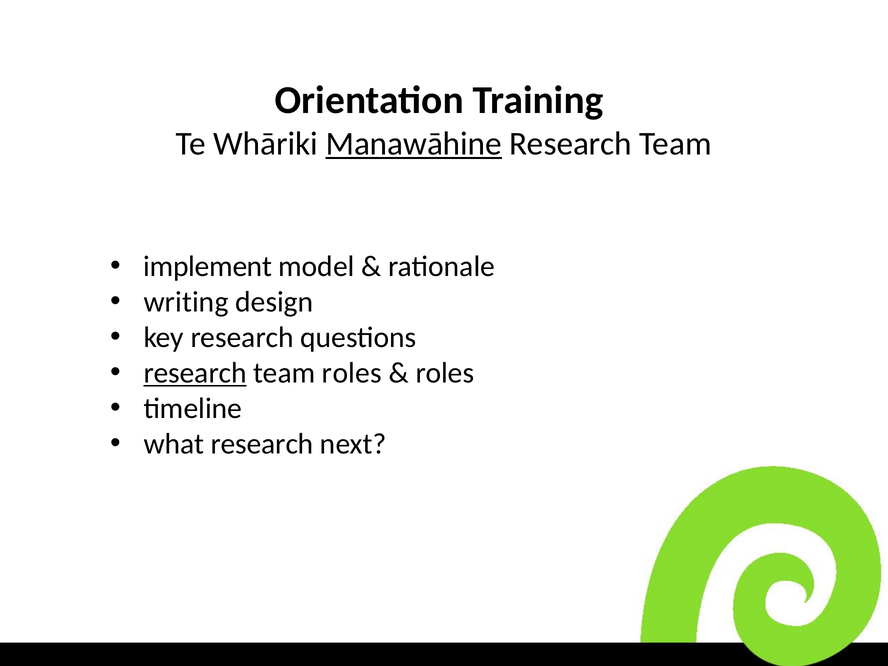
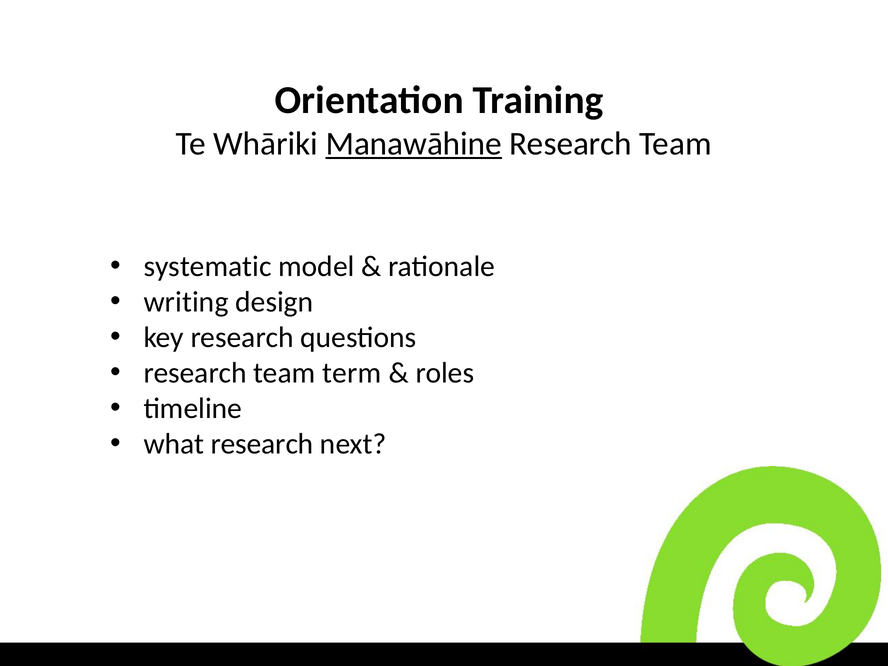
implement: implement -> systematic (208, 266)
research underline: present -> none (195, 373)
team roles: roles -> term (352, 373)
